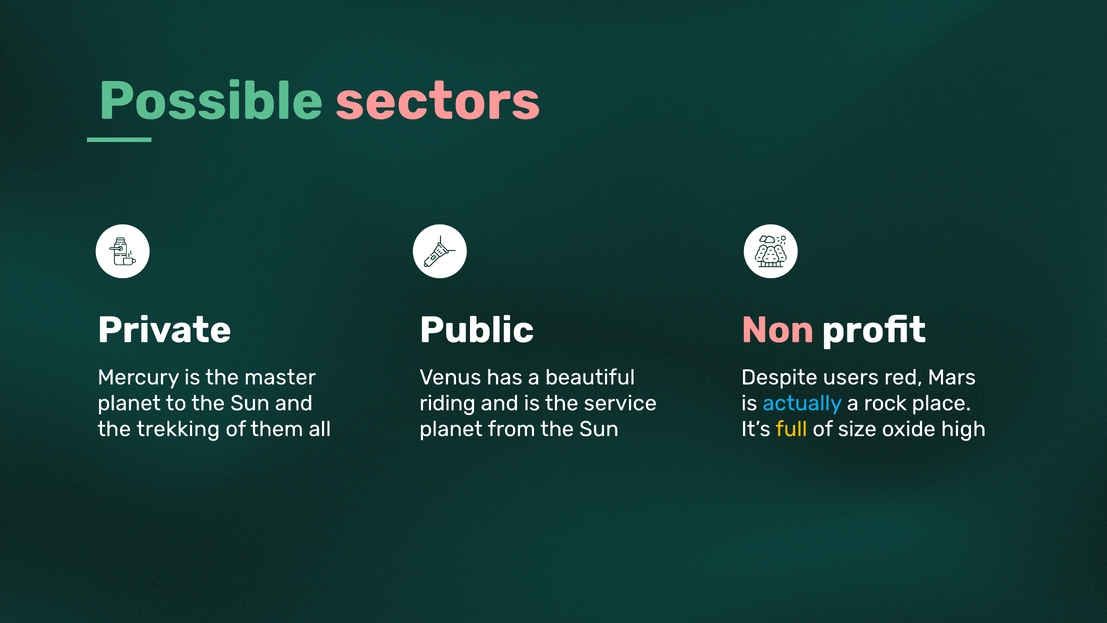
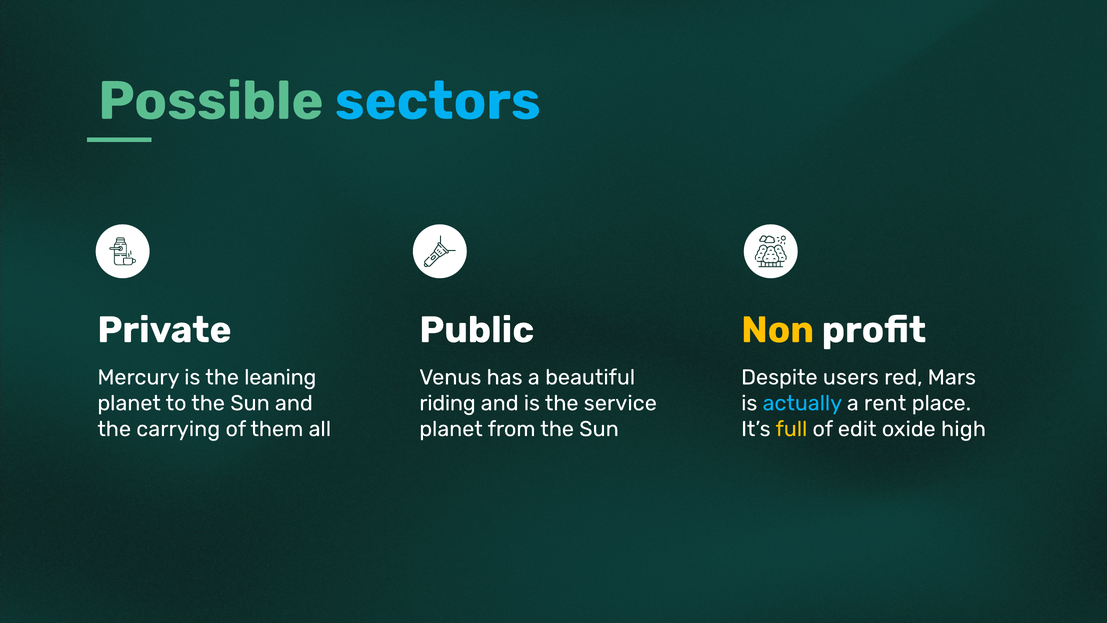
sectors colour: pink -> light blue (438, 101)
Non colour: pink -> yellow (778, 330)
master: master -> leaning (280, 377)
rock: rock -> rent (885, 403)
trekking: trekking -> carrying (178, 429)
size: size -> edit (857, 429)
